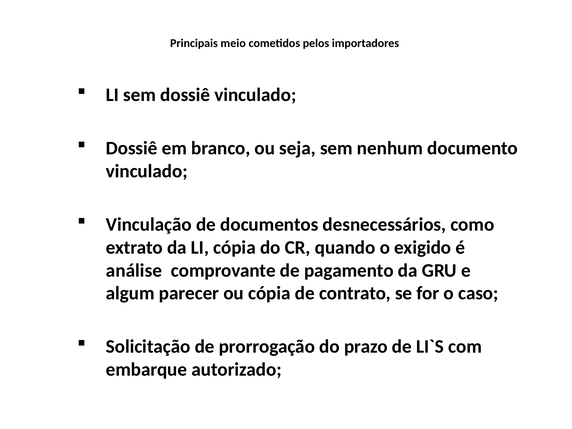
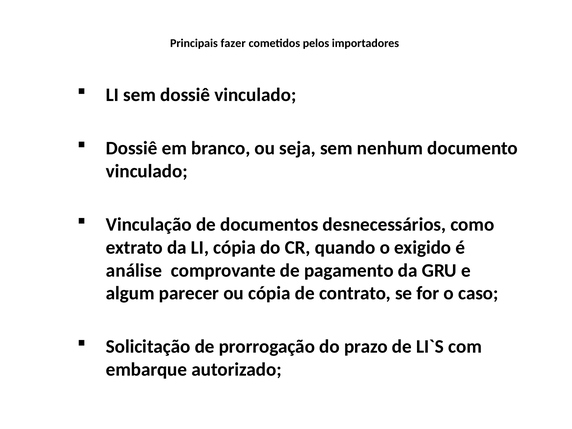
meio: meio -> fazer (233, 43)
